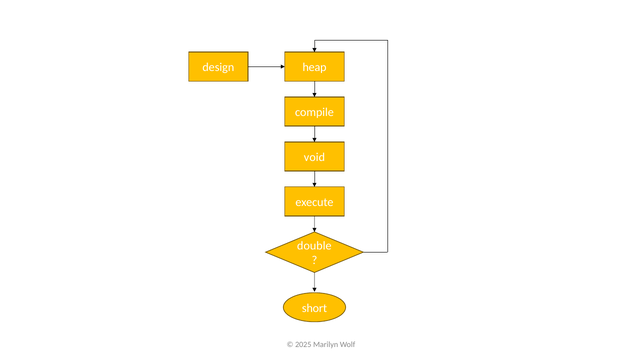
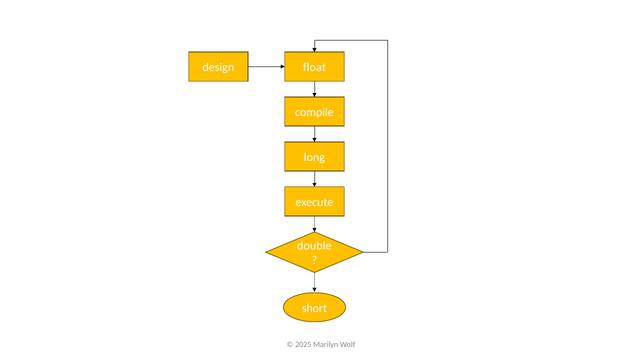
heap: heap -> float (314, 67)
void: void -> long (314, 157)
